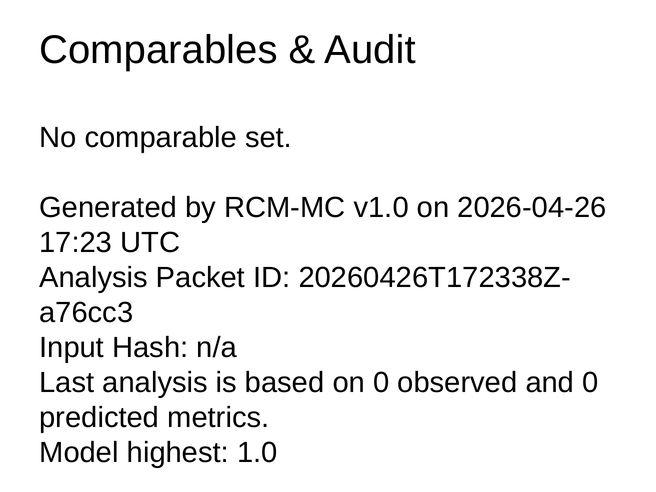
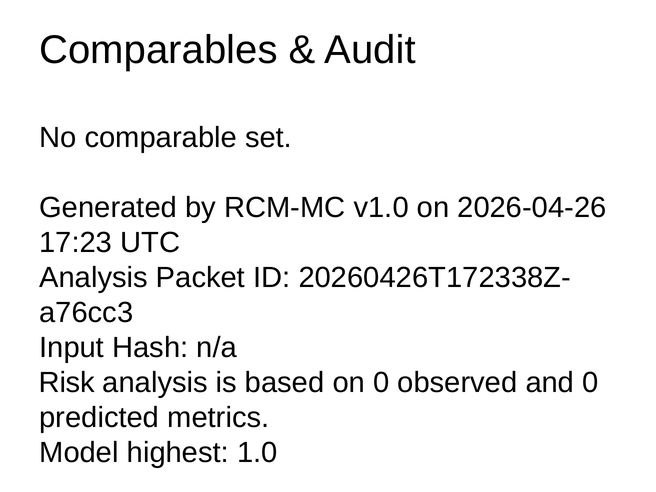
Last: Last -> Risk (67, 383)
